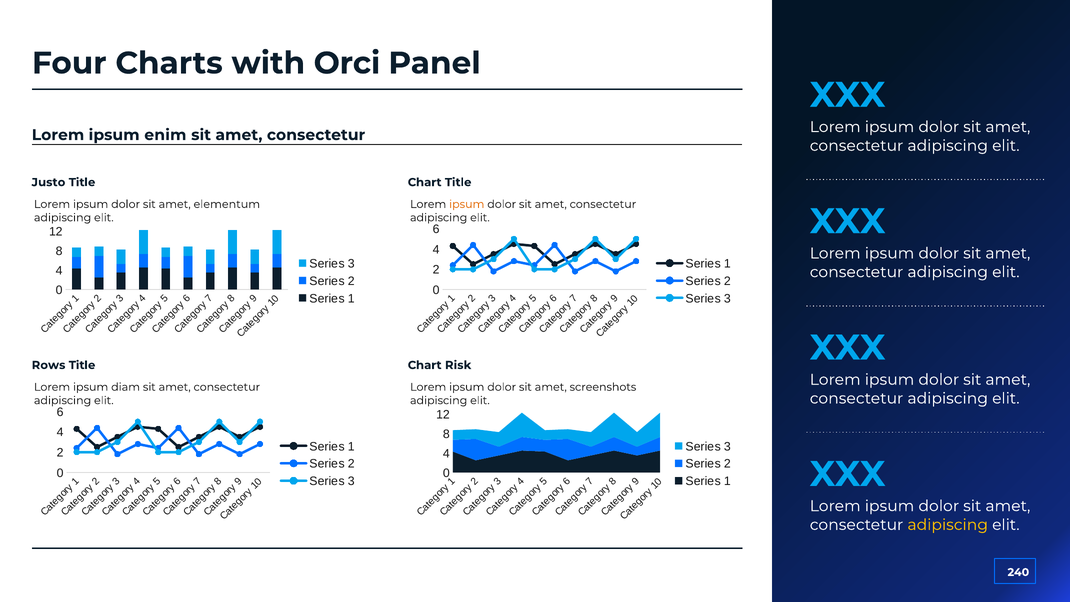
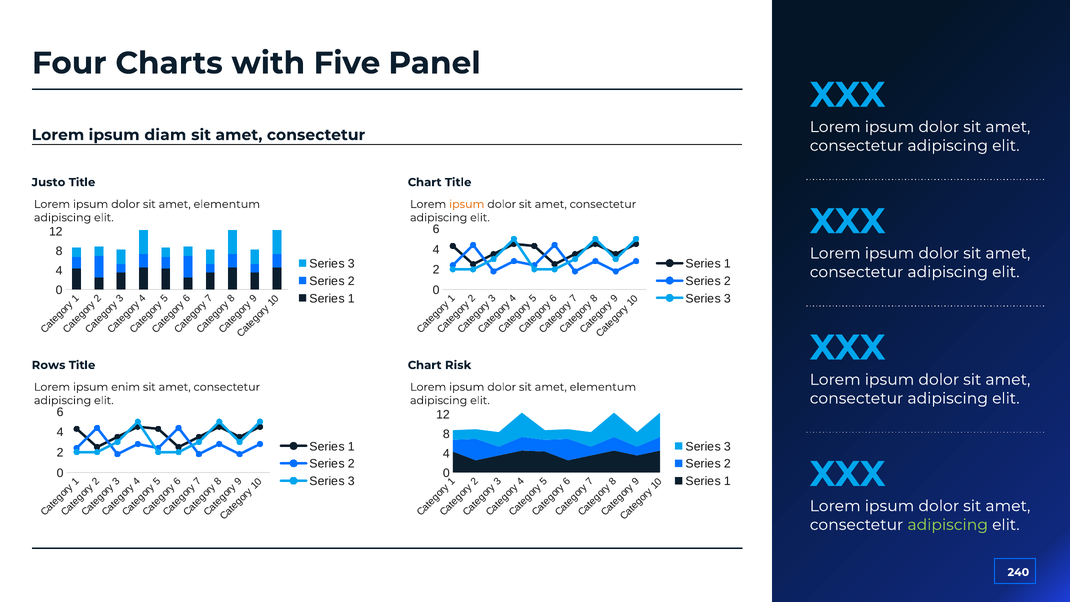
Orci: Orci -> Five (347, 63)
enim: enim -> diam (165, 135)
diam: diam -> enim (126, 387)
screenshots: screenshots -> elementum (603, 387)
adipiscing colour: yellow -> light green (948, 525)
